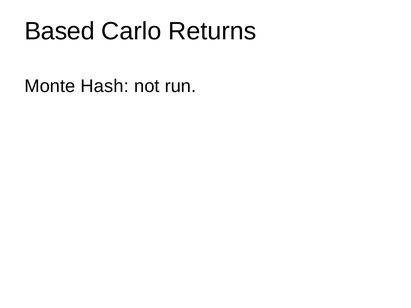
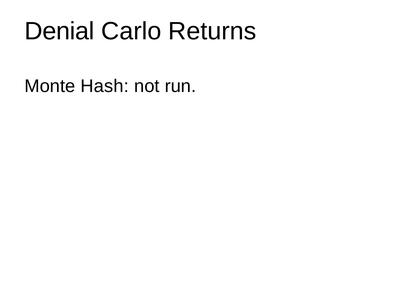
Based: Based -> Denial (60, 31)
